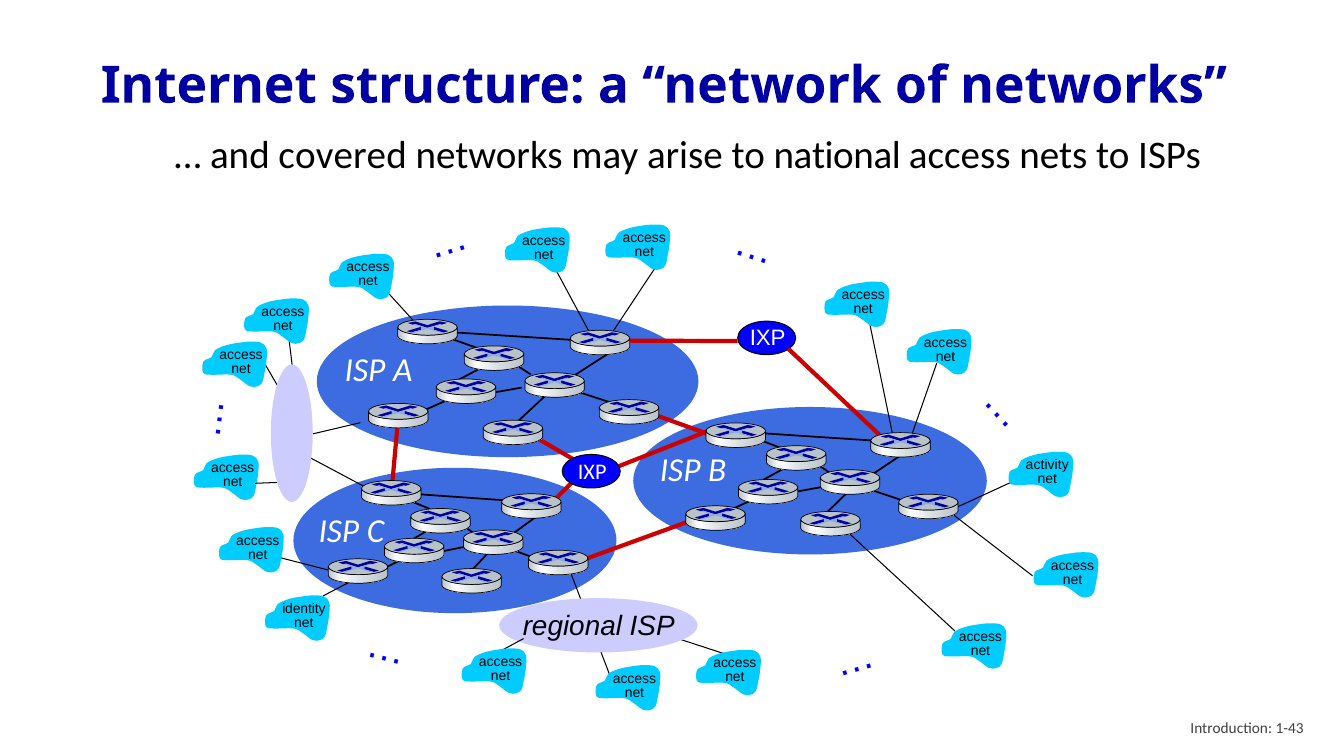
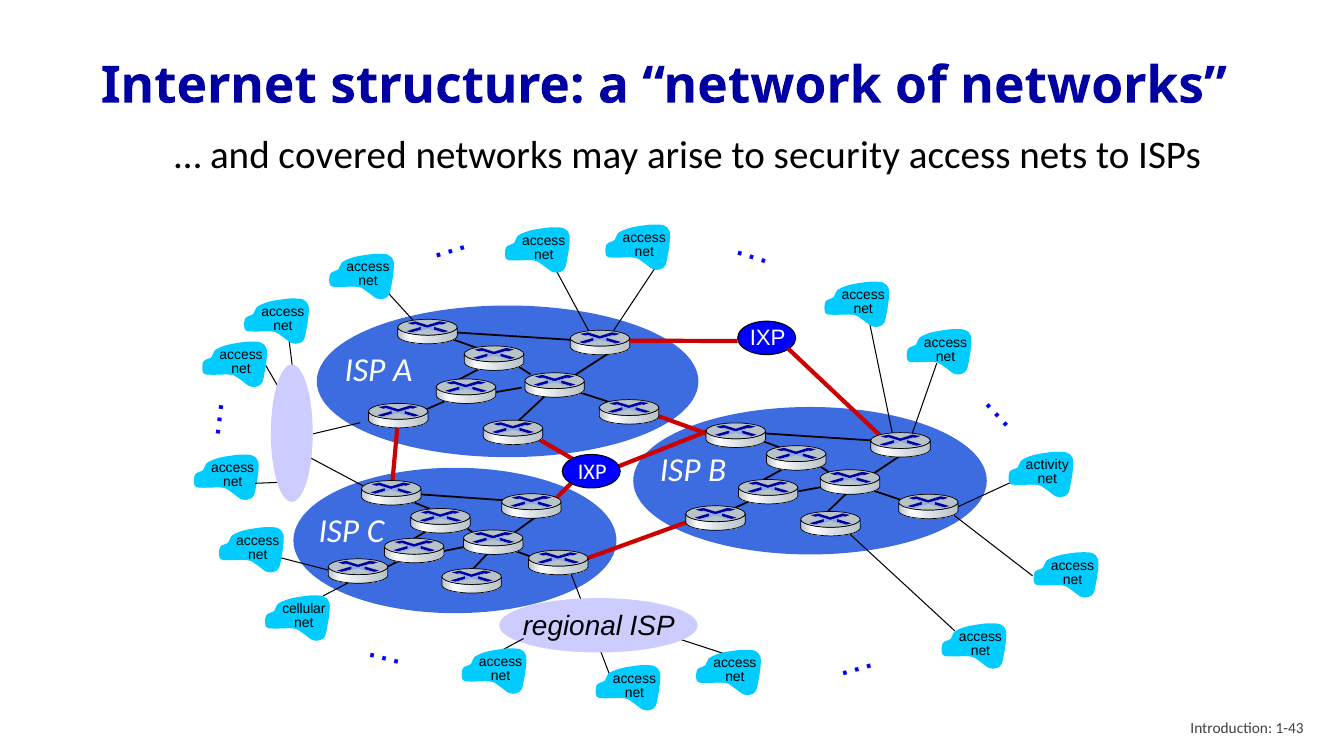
national: national -> security (837, 155)
identity: identity -> cellular (304, 609)
